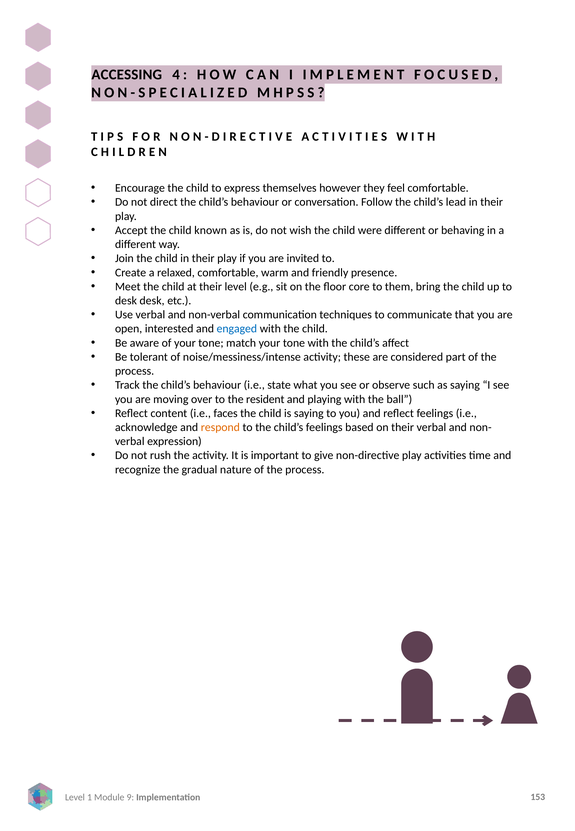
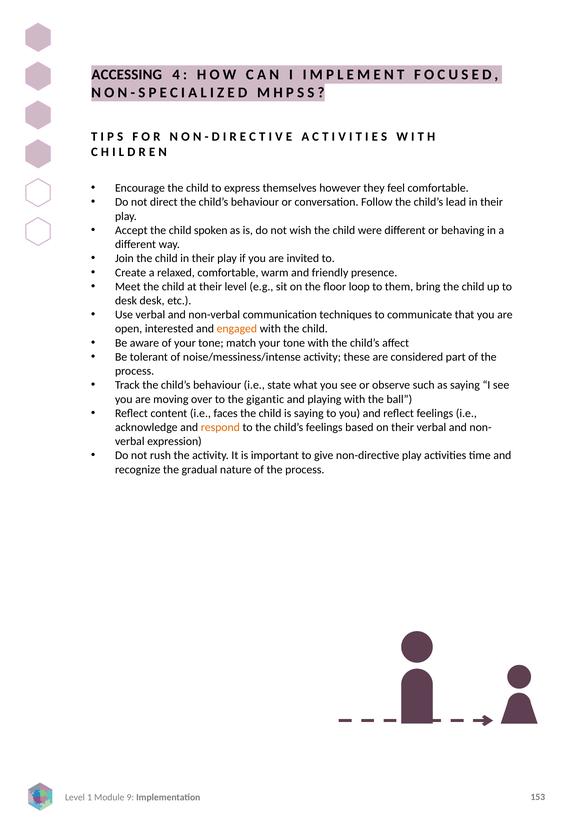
known: known -> spoken (211, 230)
core: core -> loop (359, 286)
engaged colour: blue -> orange (237, 329)
resident: resident -> gigantic (265, 399)
